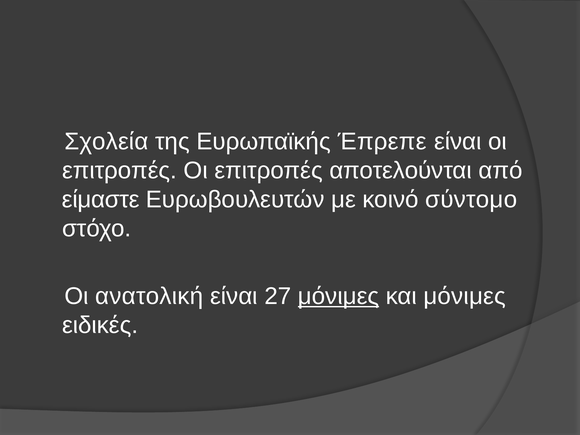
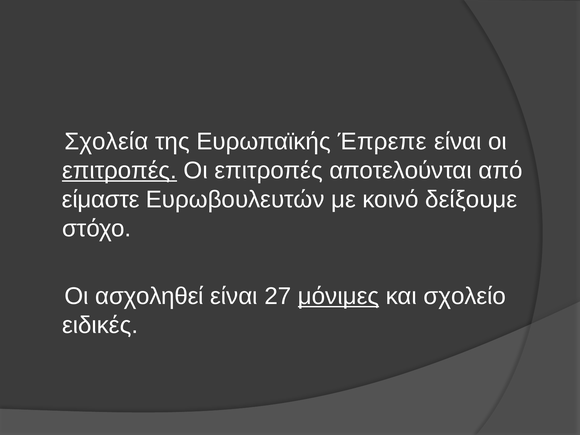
επιτροπές underline: none -> present (119, 171)
σύντομο: σύντομο -> δείξουμε (471, 200)
ανατολική: ανατολική -> ασχοληθεί (149, 296)
και μόνιμες: μόνιμες -> σχολείο (465, 296)
